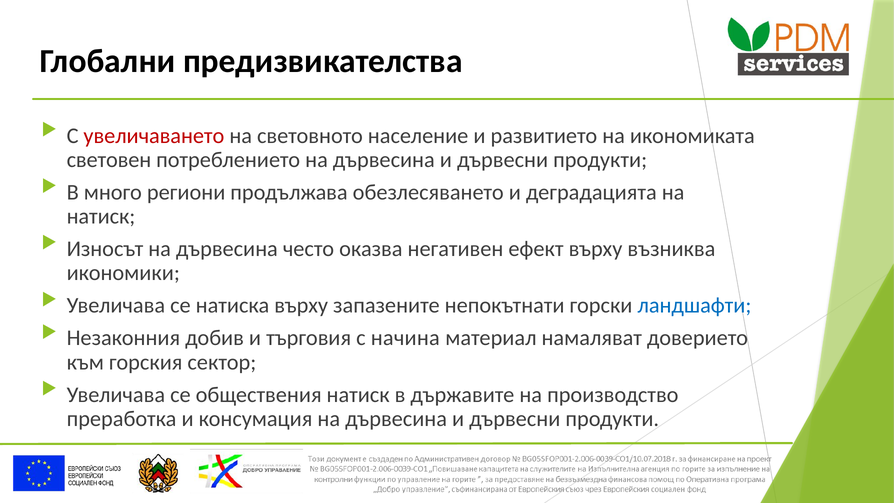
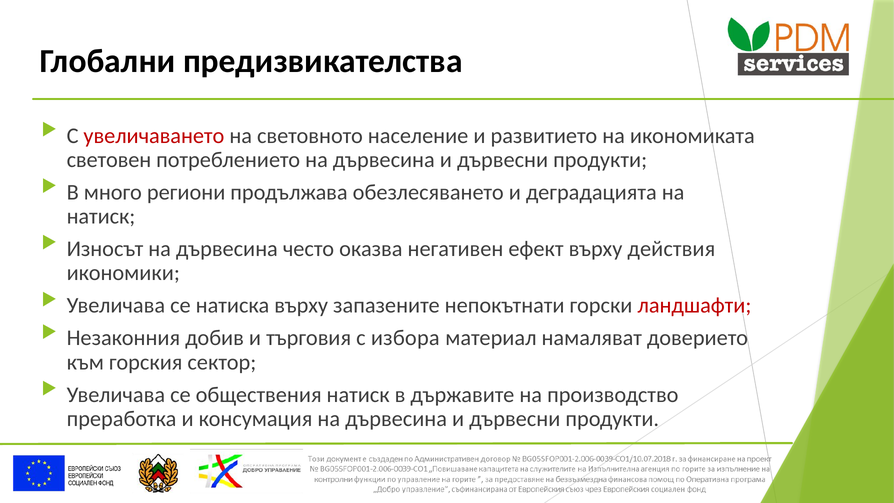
възниква: възниква -> действия (671, 249)
ландшафти colour: blue -> red (694, 306)
начина: начина -> избора (405, 338)
